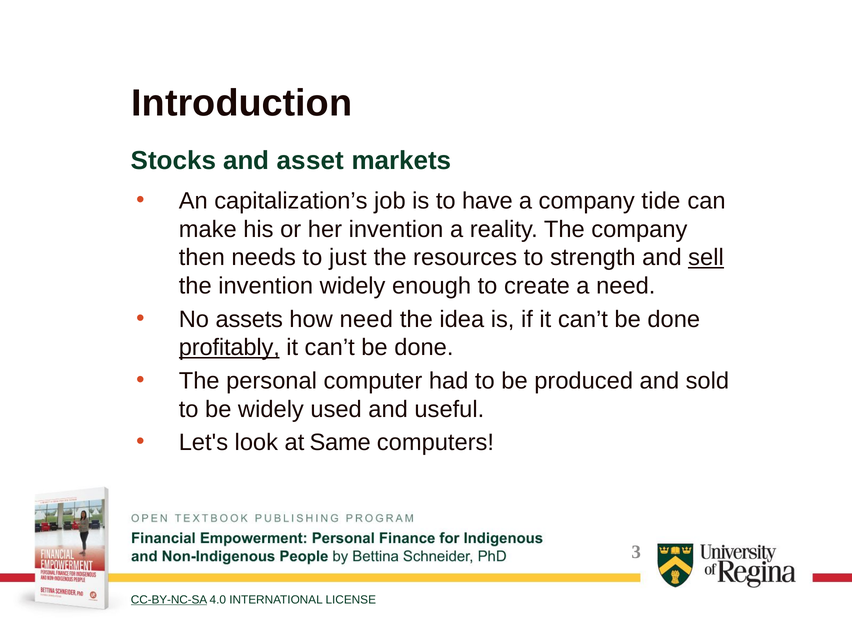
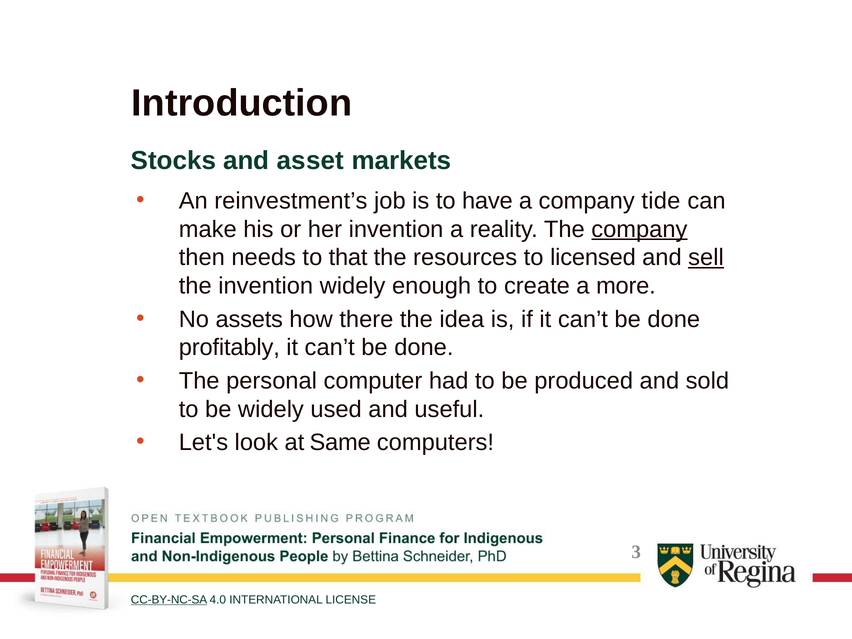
capitalization’s: capitalization’s -> reinvestment’s (291, 201)
company underline: none -> present (639, 229)
just: just -> that (348, 258)
strength: strength -> licensed (593, 258)
a need: need -> more (626, 286)
how need: need -> there (366, 319)
profitably underline: present -> none (229, 348)
